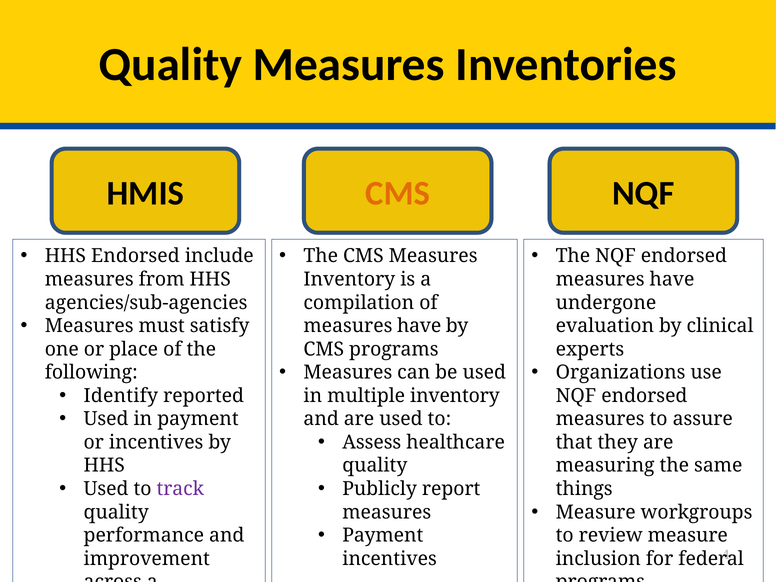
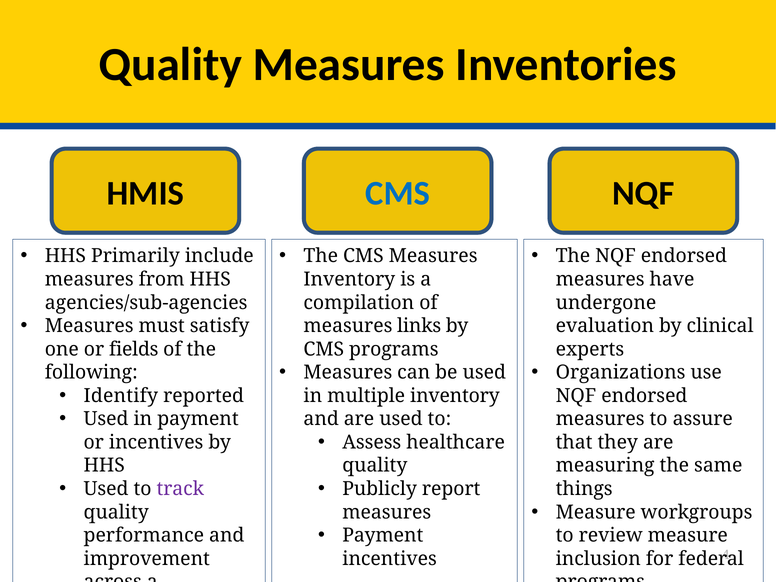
CMS colour: orange -> blue (398, 193)
HHS Endorsed: Endorsed -> Primarily (135, 256)
have: have -> links (419, 326)
place: place -> fields (134, 349)
